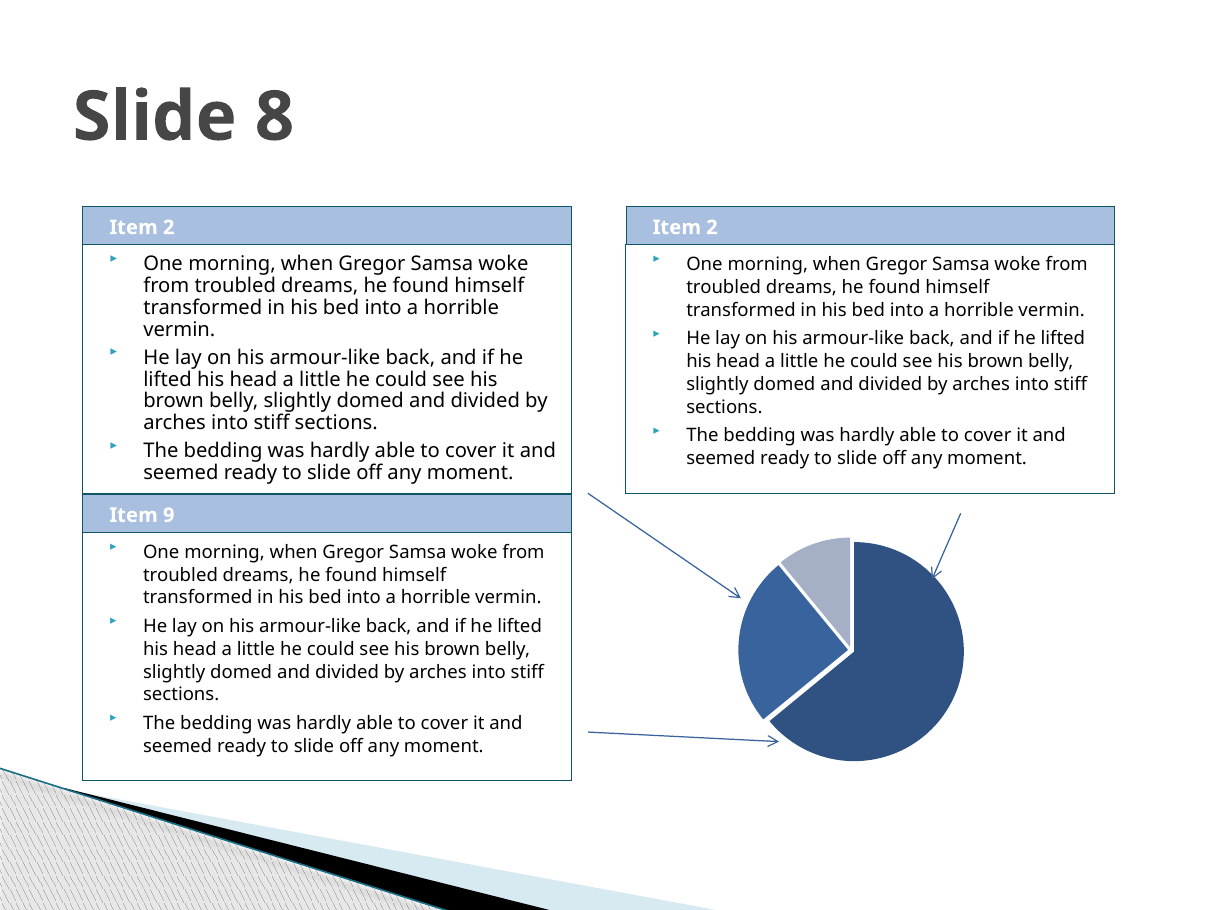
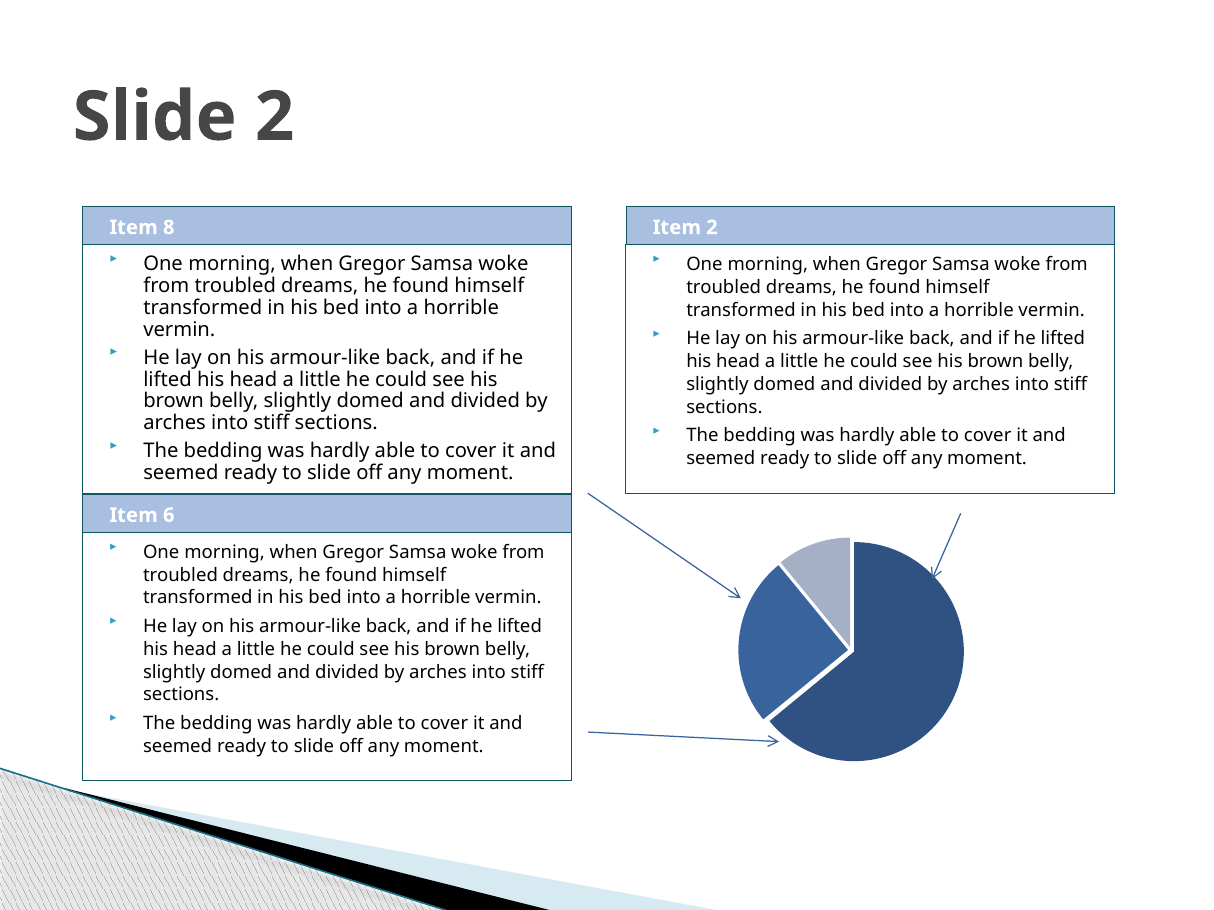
Slide 8: 8 -> 2 (275, 117)
2: 2 -> 8 (169, 228)
9: 9 -> 6 (169, 515)
